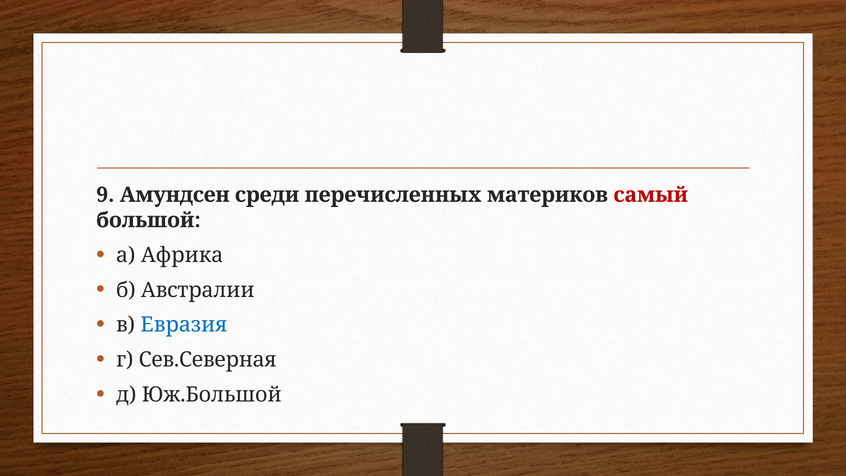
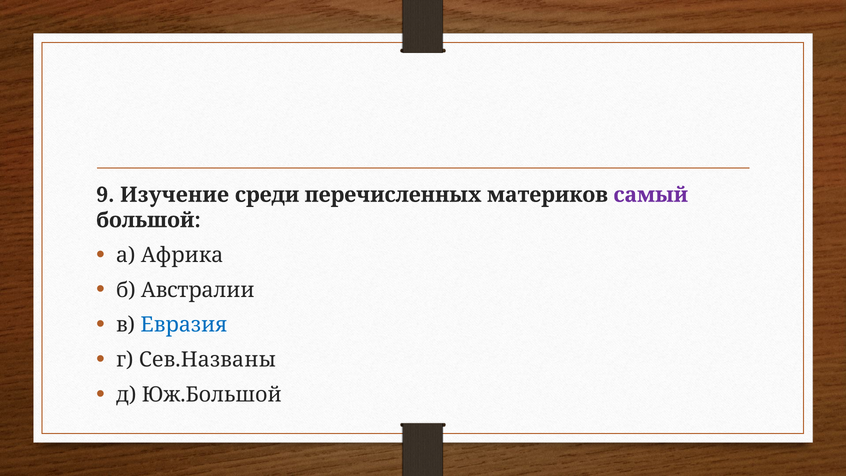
Амундсен: Амундсен -> Изучение (175, 195)
самый colour: red -> purple (651, 195)
Сев.Северная: Сев.Северная -> Сев.Названы (207, 360)
